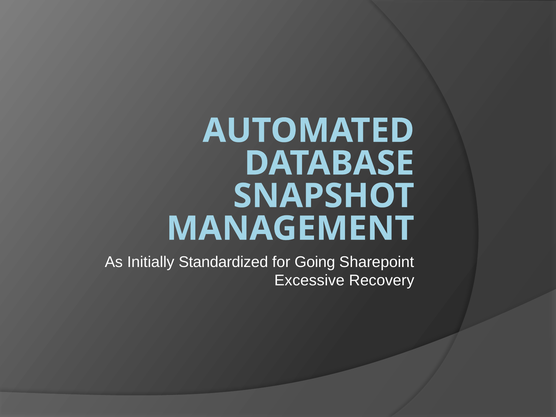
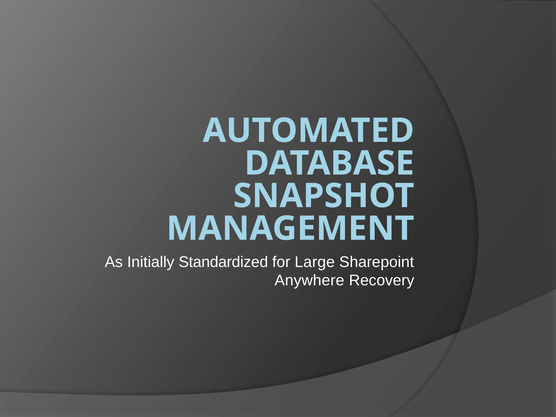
Going: Going -> Large (315, 262)
Excessive: Excessive -> Anywhere (309, 281)
